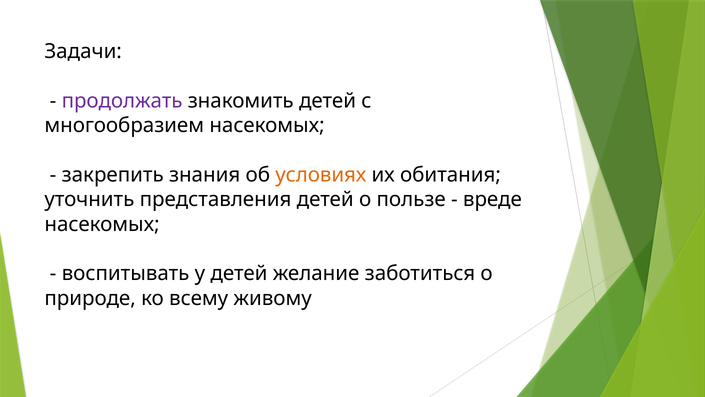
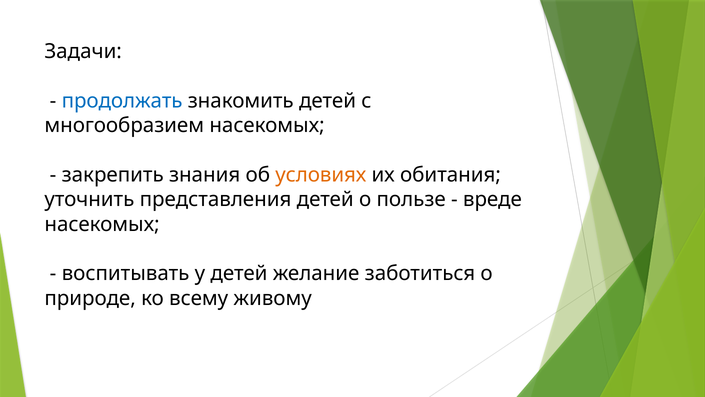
продолжать colour: purple -> blue (122, 101)
